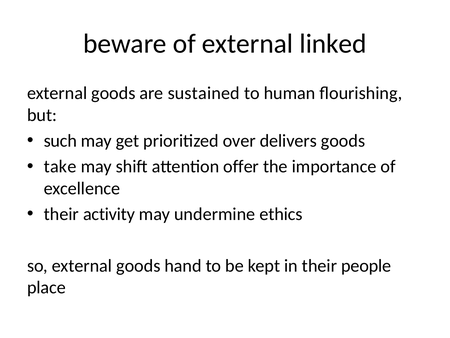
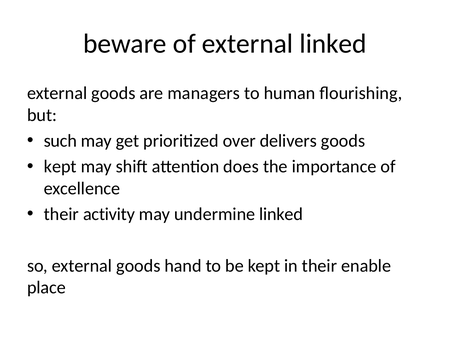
sustained: sustained -> managers (204, 93)
take: take -> kept (60, 166)
offer: offer -> does (241, 166)
undermine ethics: ethics -> linked (281, 214)
people: people -> enable (366, 265)
